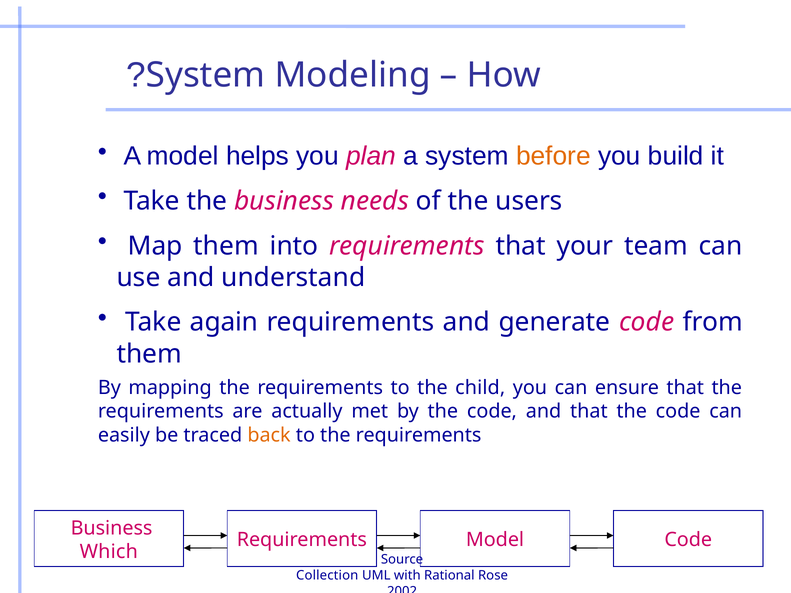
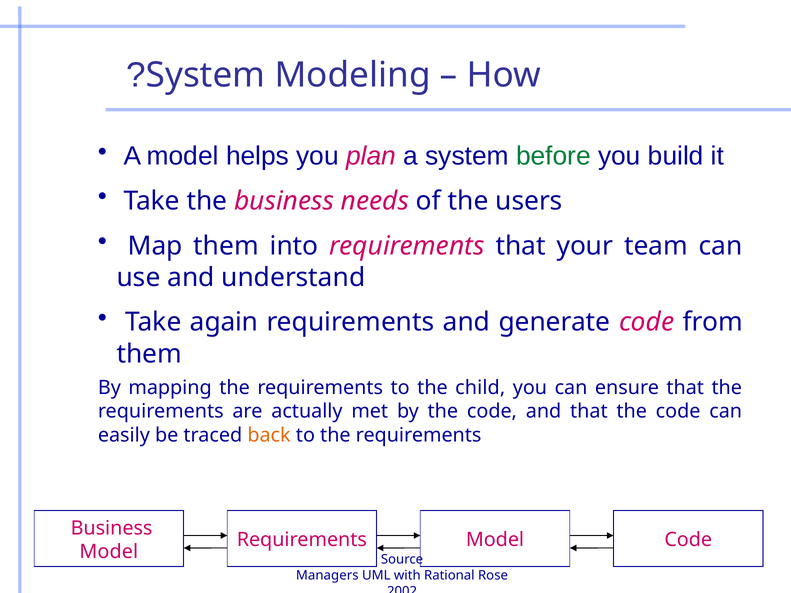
before colour: orange -> green (553, 156)
Which: Which -> Model (109, 552)
Collection: Collection -> Managers (327, 576)
